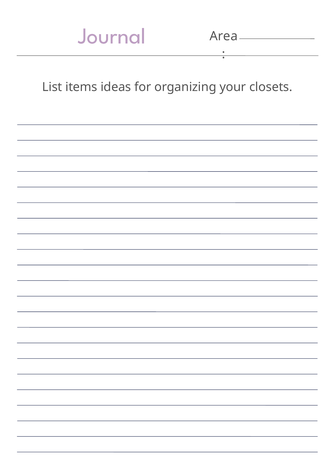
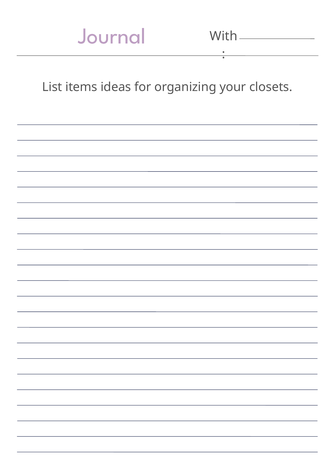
Area: Area -> With (224, 36)
